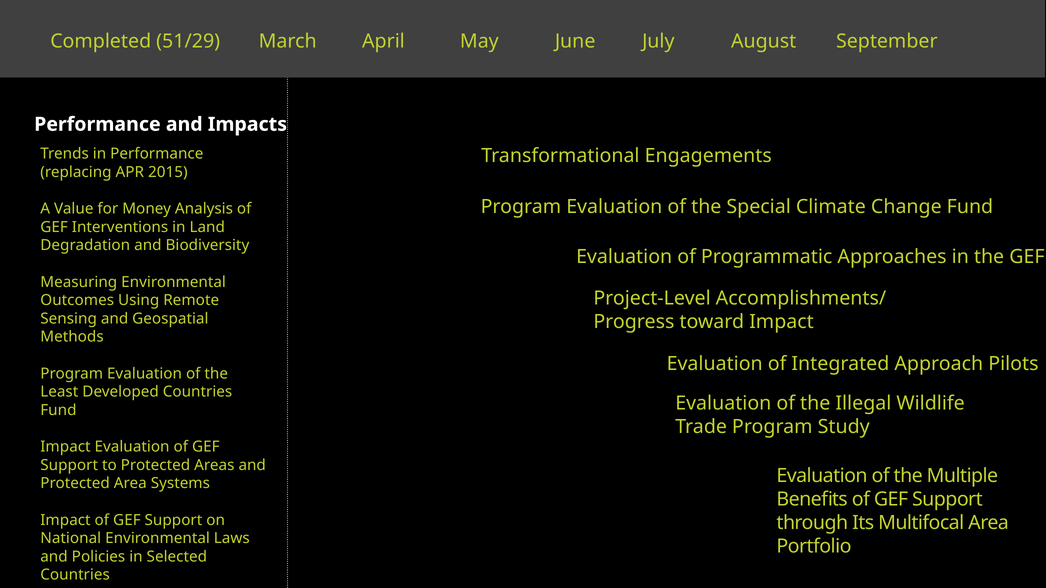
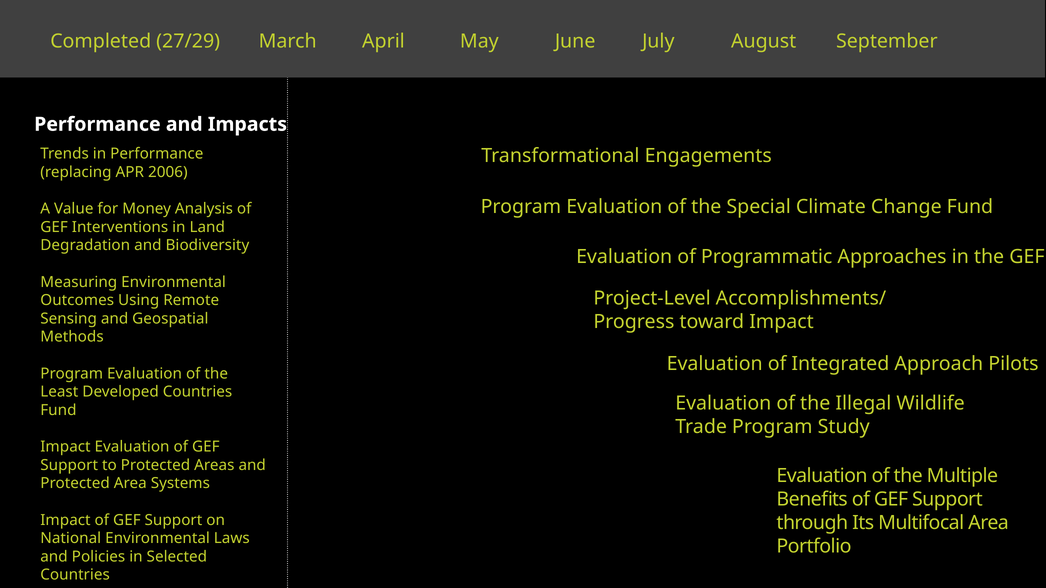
51/29: 51/29 -> 27/29 (188, 41)
2015: 2015 -> 2006 (168, 172)
